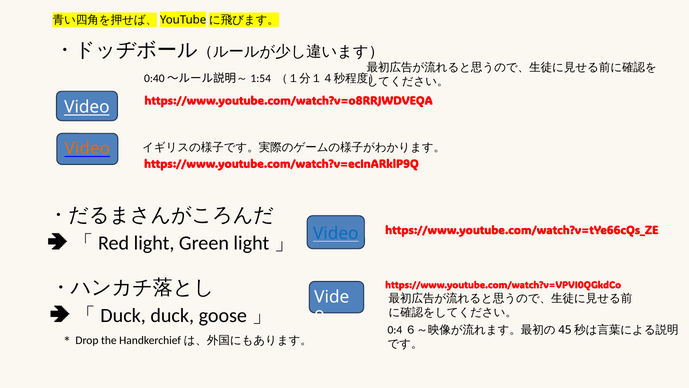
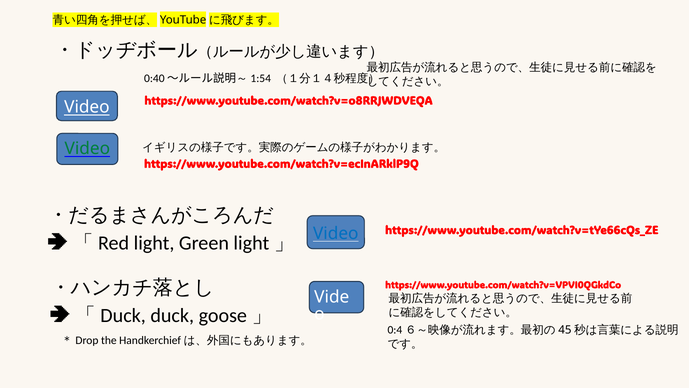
Video colour: orange -> green (87, 149)
